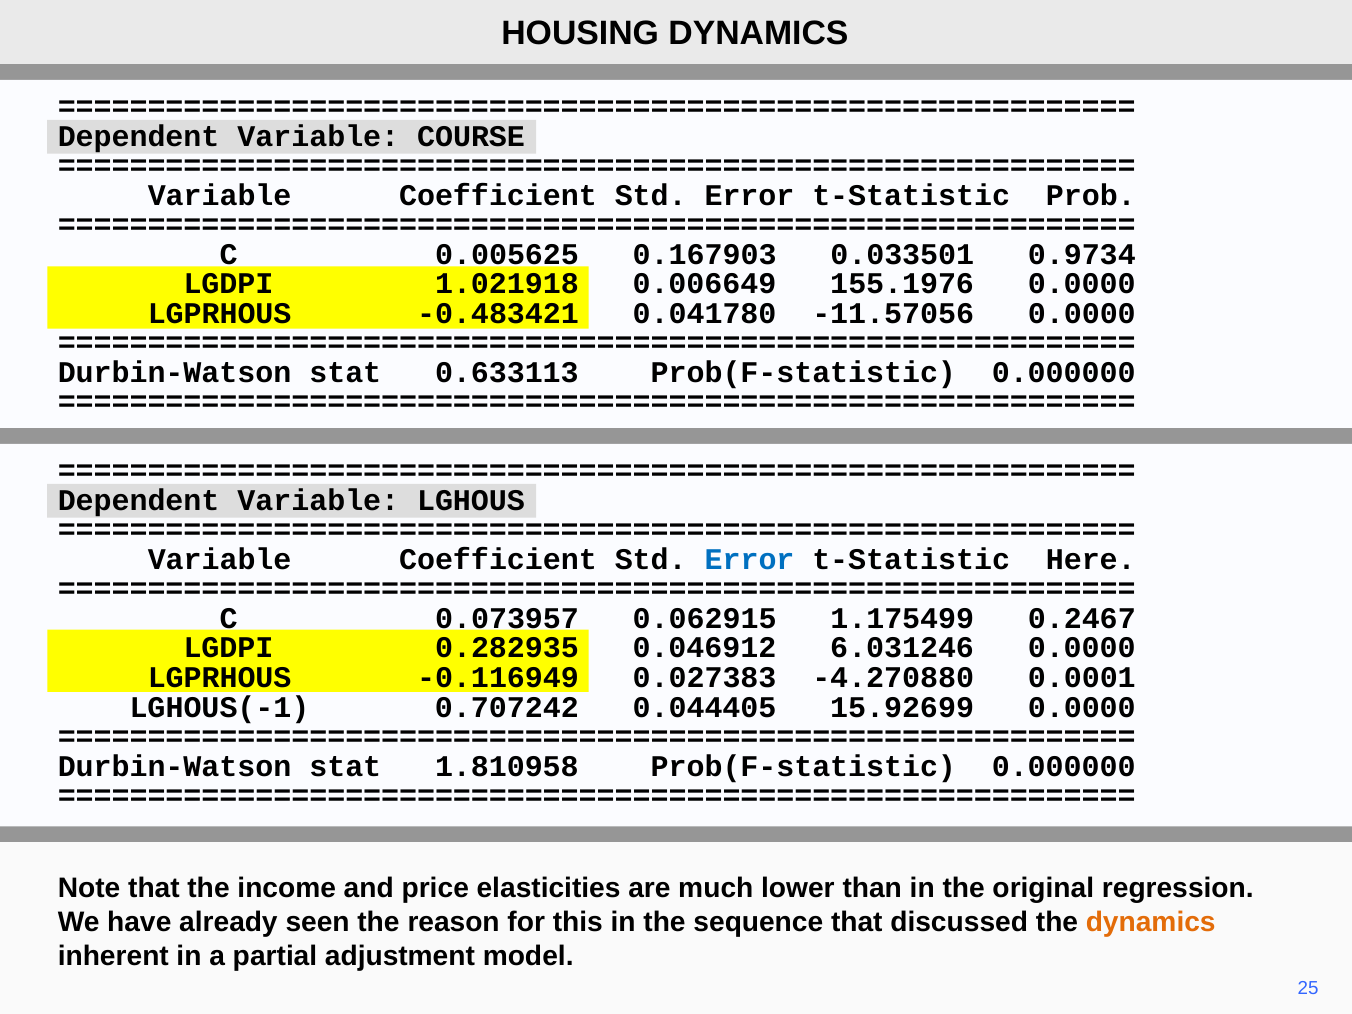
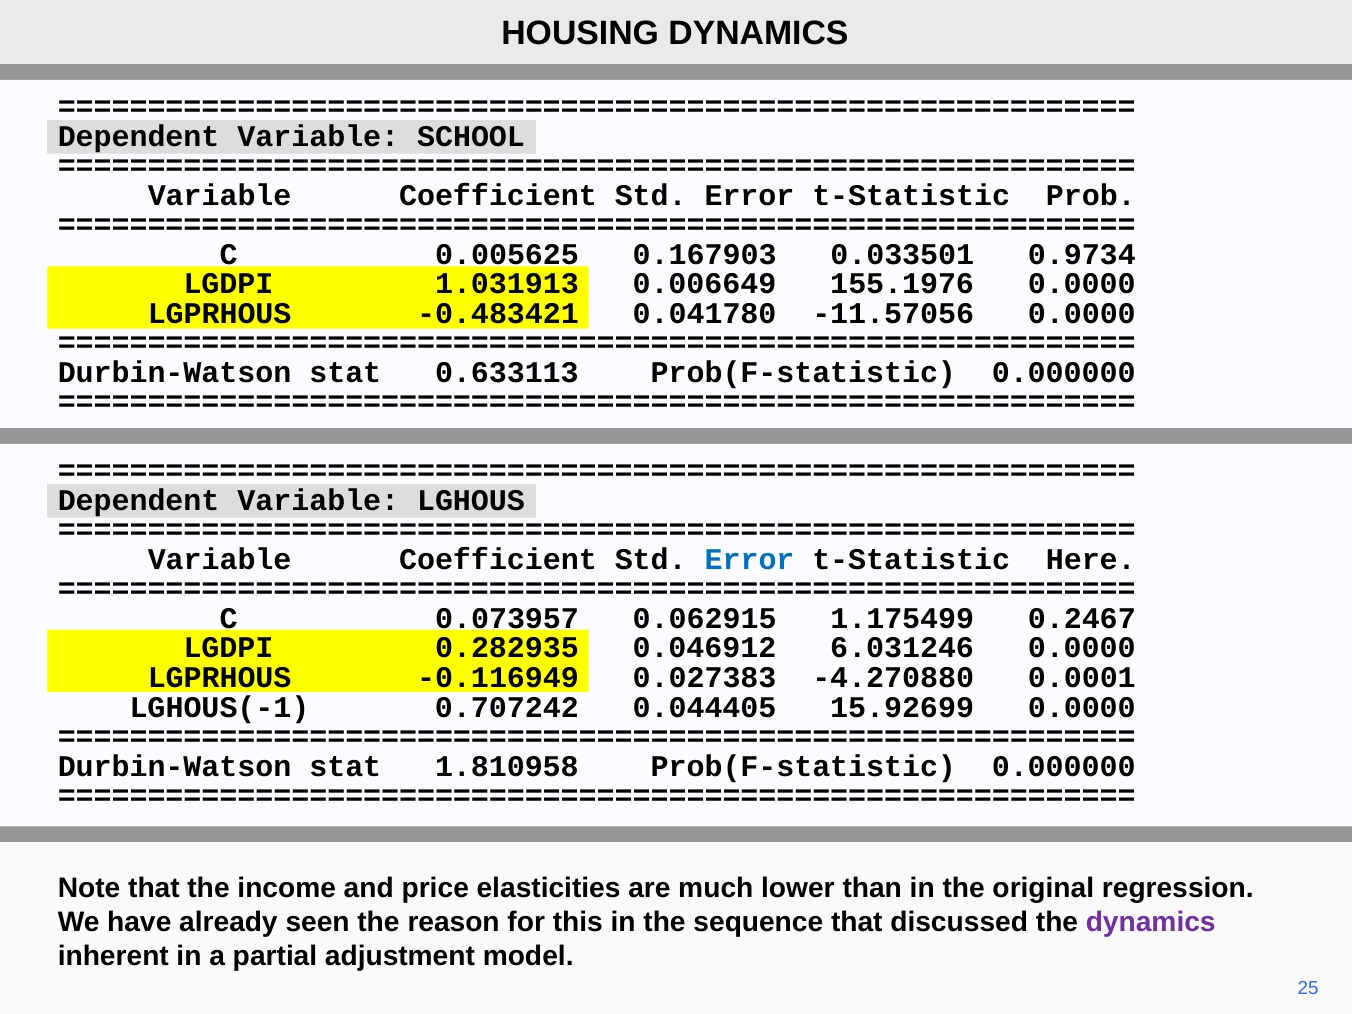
COURSE: COURSE -> SCHOOL (471, 136)
1.021918: 1.021918 -> 1.031913 (507, 284)
dynamics colour: orange -> purple (1151, 922)
